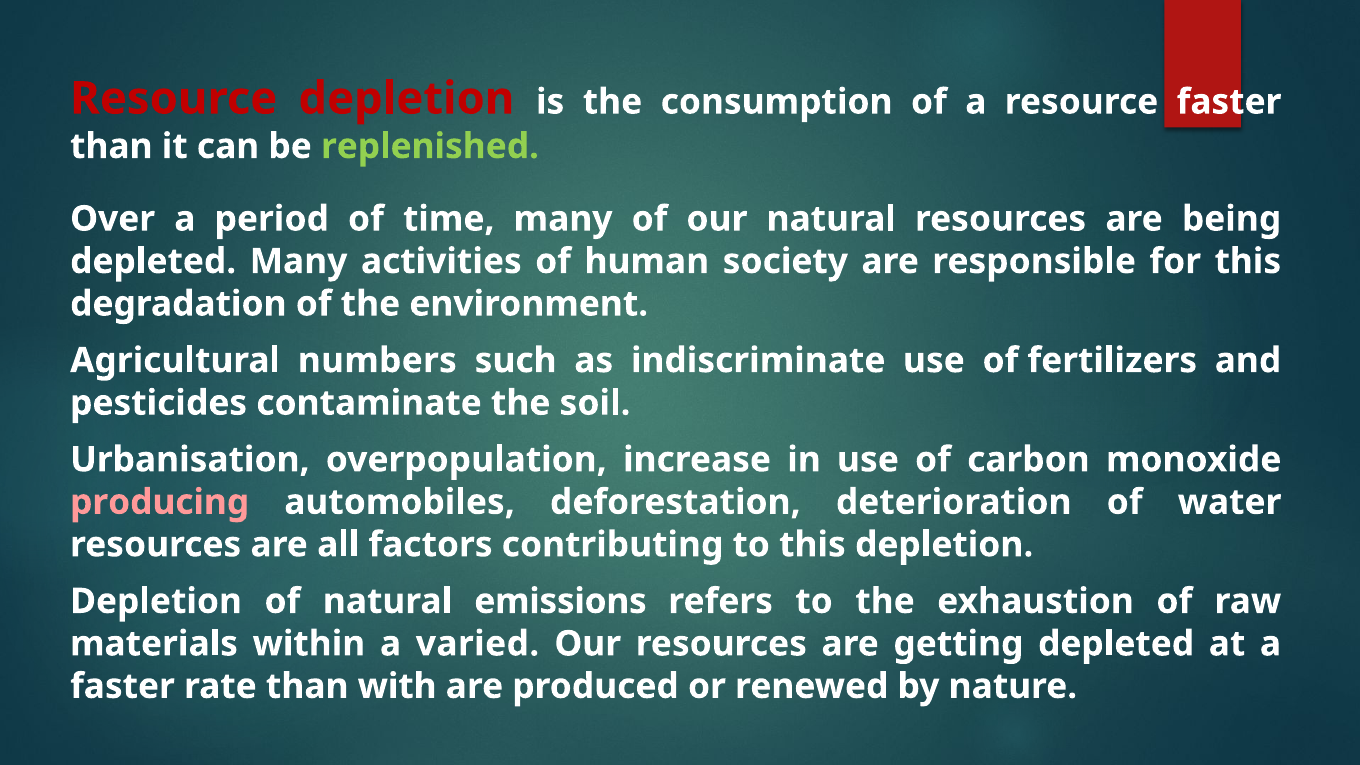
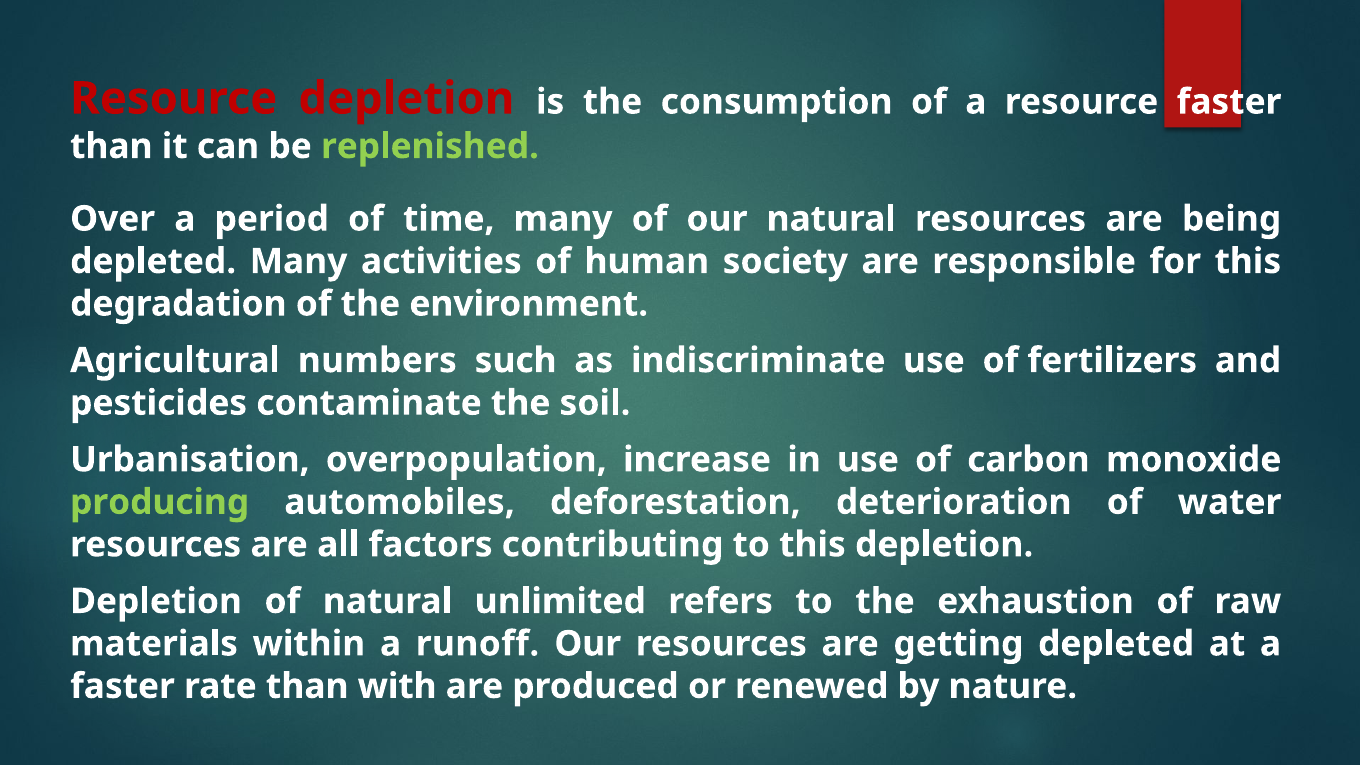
producing colour: pink -> light green (160, 502)
emissions: emissions -> unlimited (560, 601)
varied: varied -> runoff (478, 644)
